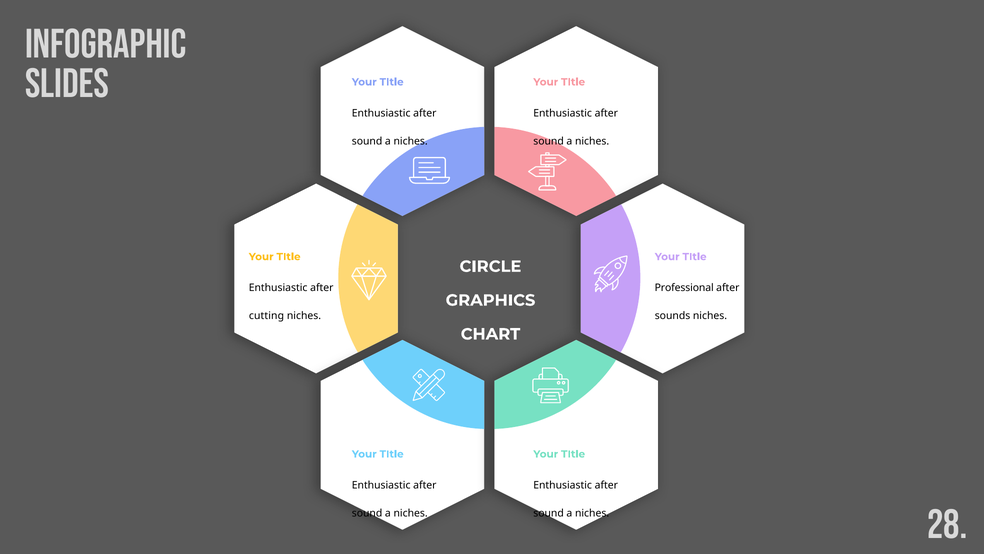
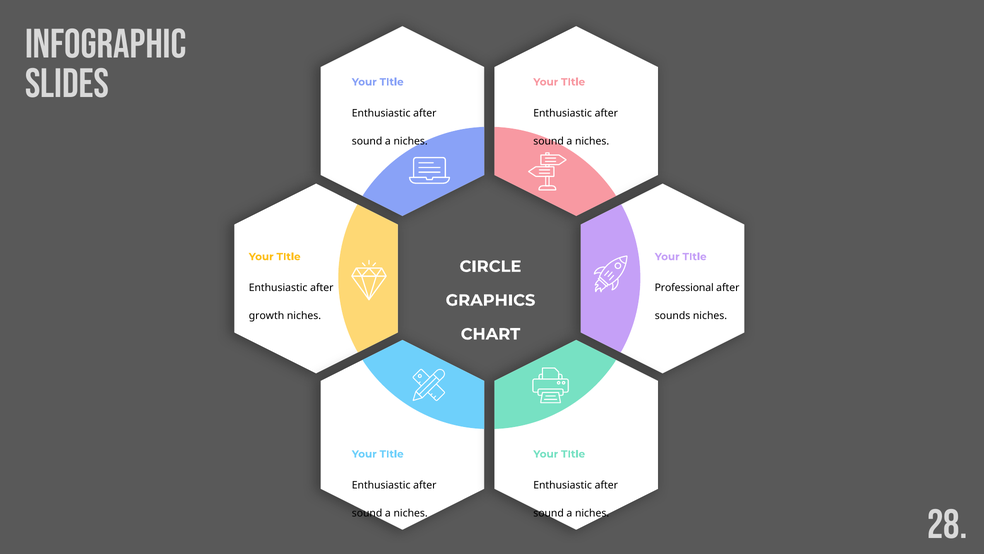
cutting: cutting -> growth (267, 316)
